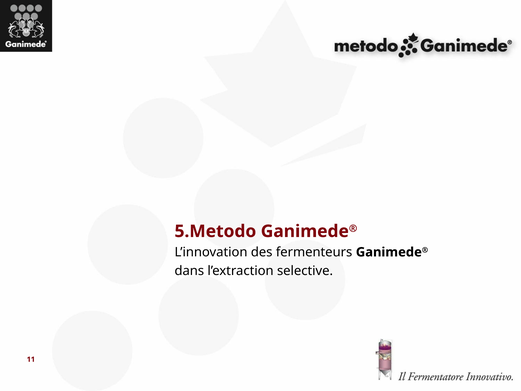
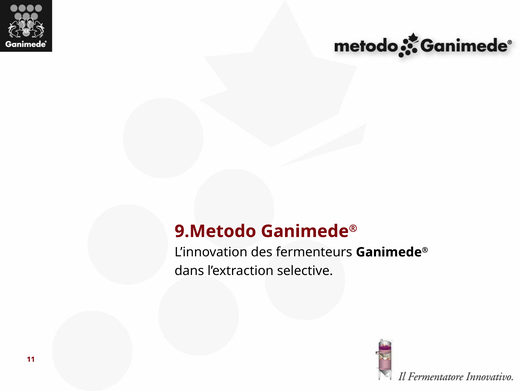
5.Metodo: 5.Metodo -> 9.Metodo (215, 231)
